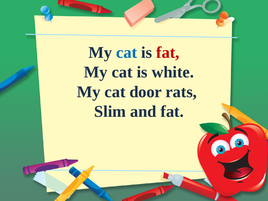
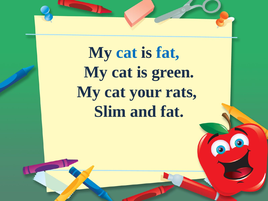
fat colour: red -> blue (168, 53)
white: white -> green (173, 72)
door: door -> your (146, 92)
